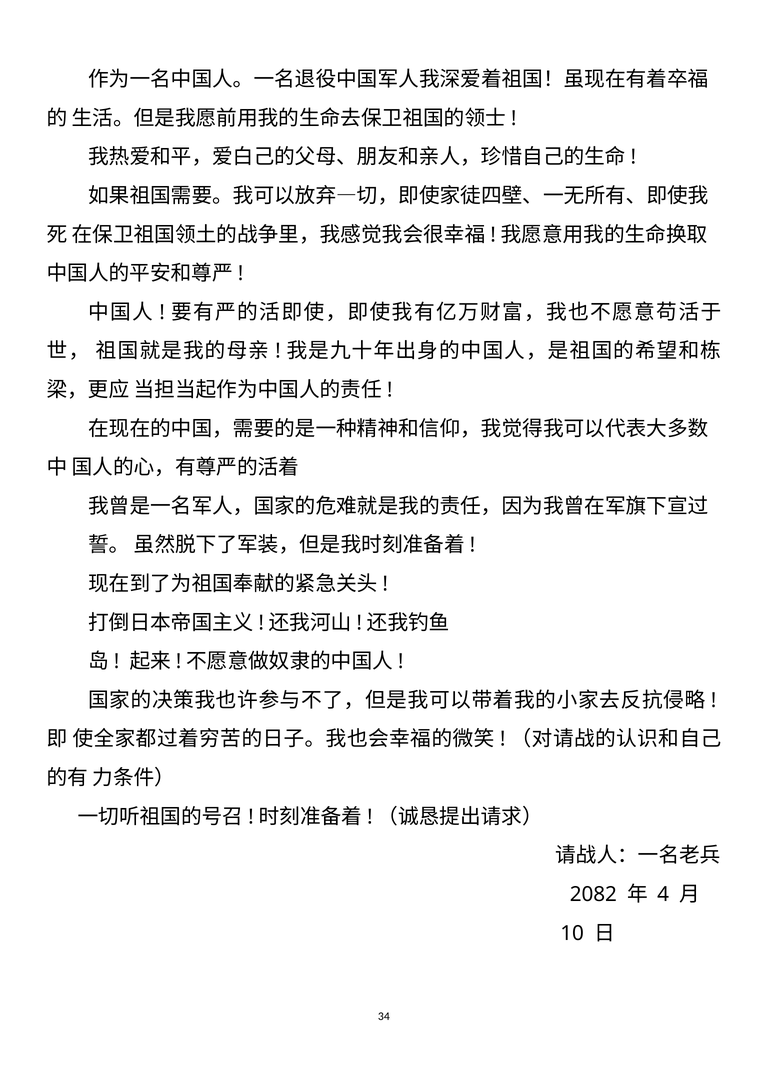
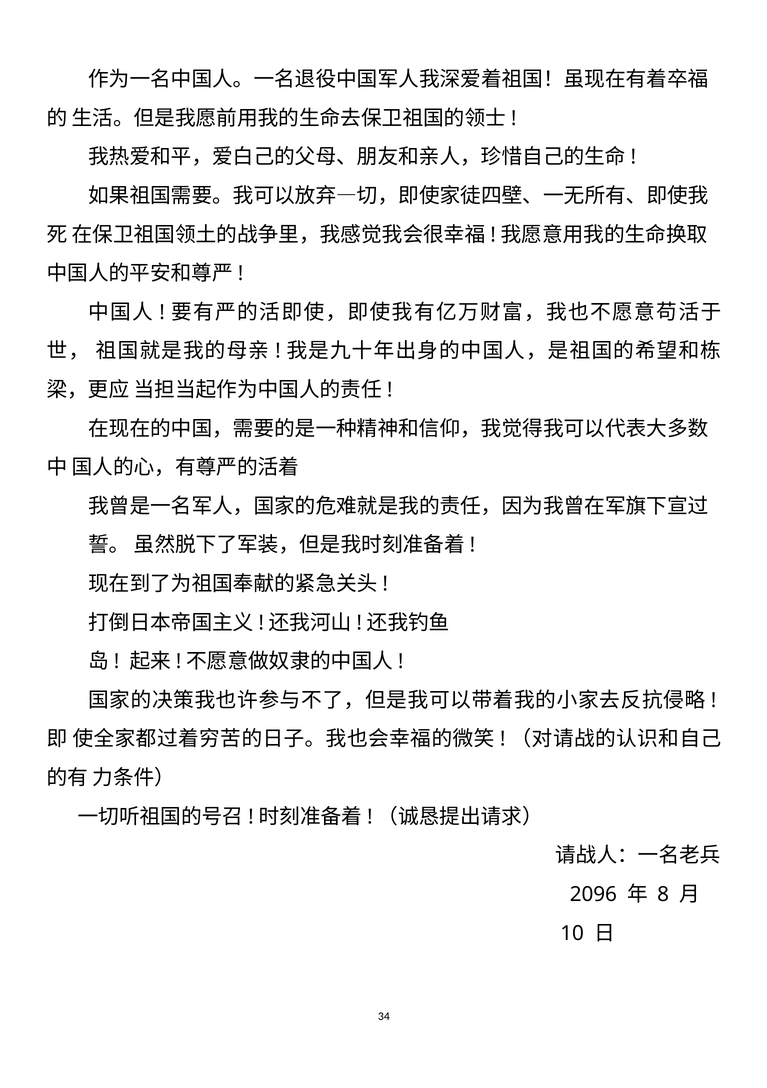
2082: 2082 -> 2096 (593, 894)
4: 4 -> 8 (663, 894)
